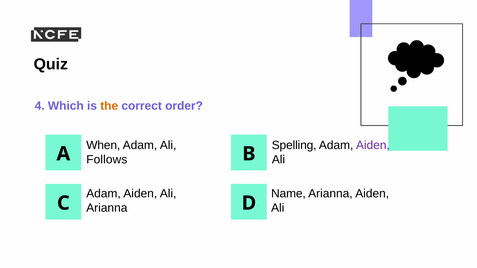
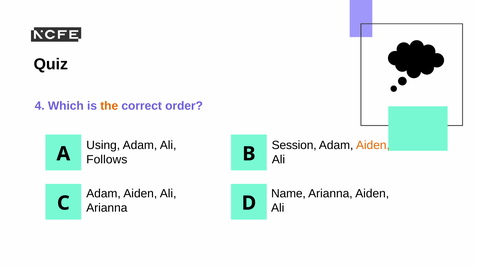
When: When -> Using (103, 145)
Spelling: Spelling -> Session (294, 145)
Aiden colour: purple -> orange (373, 145)
